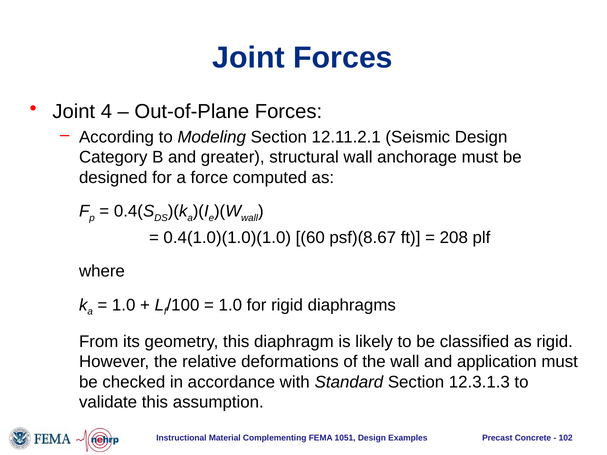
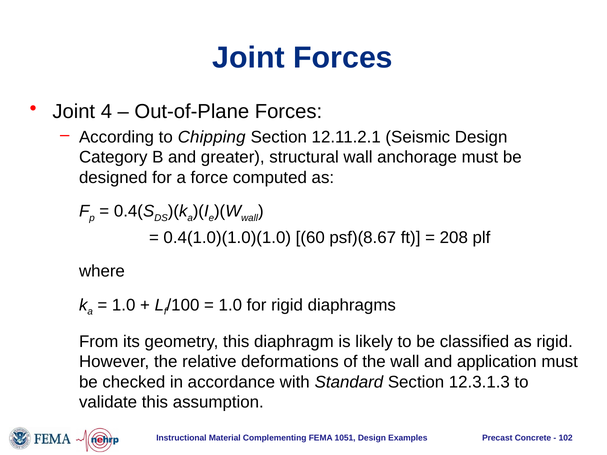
Modeling: Modeling -> Chipping (212, 137)
